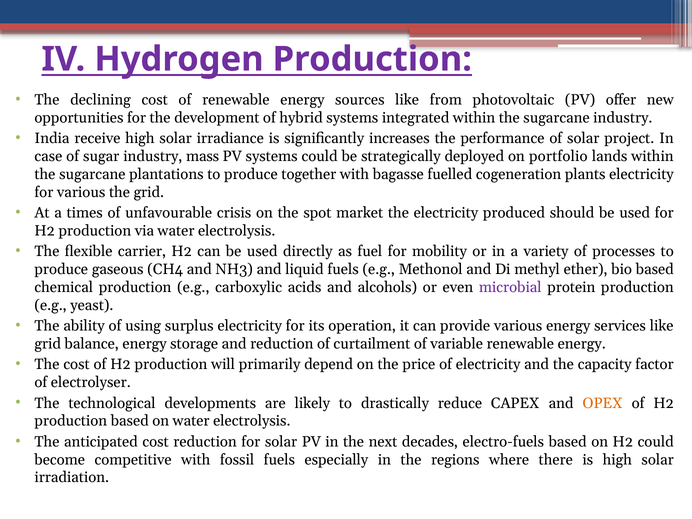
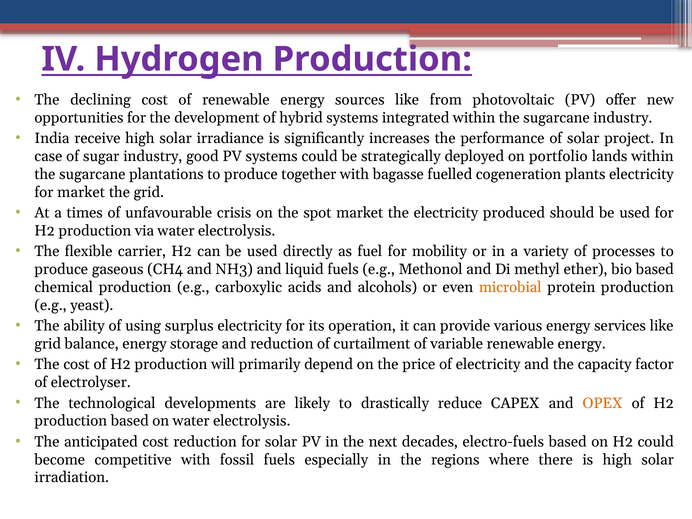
mass: mass -> good (202, 156)
for various: various -> market (81, 192)
microbial colour: purple -> orange (510, 287)
